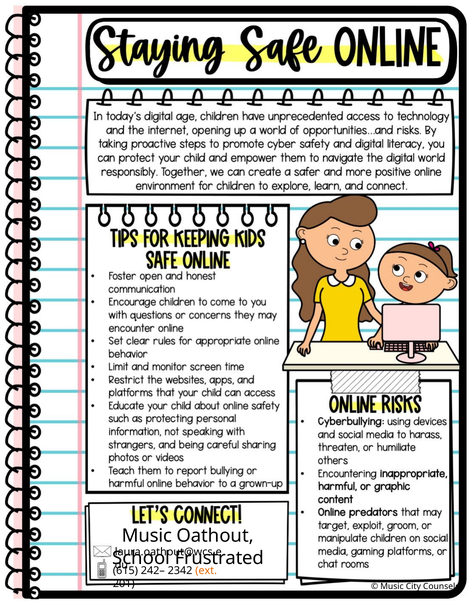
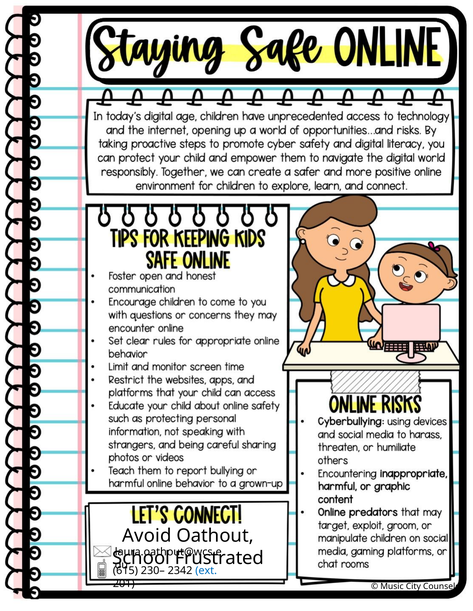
Music: Music -> Avoid (147, 537)
242–: 242– -> 230– (153, 572)
ext colour: orange -> blue (206, 572)
